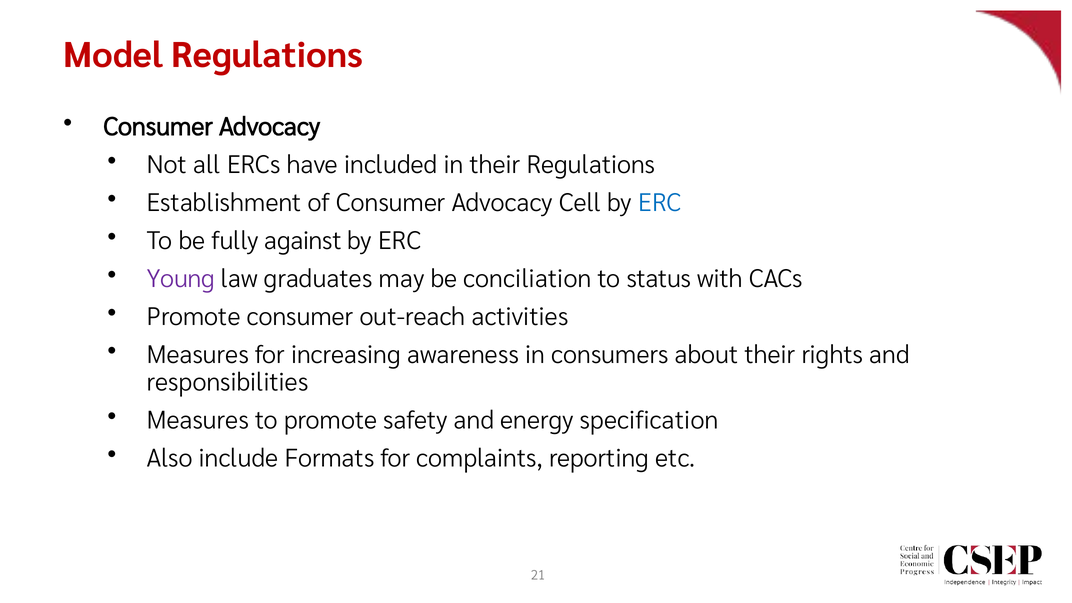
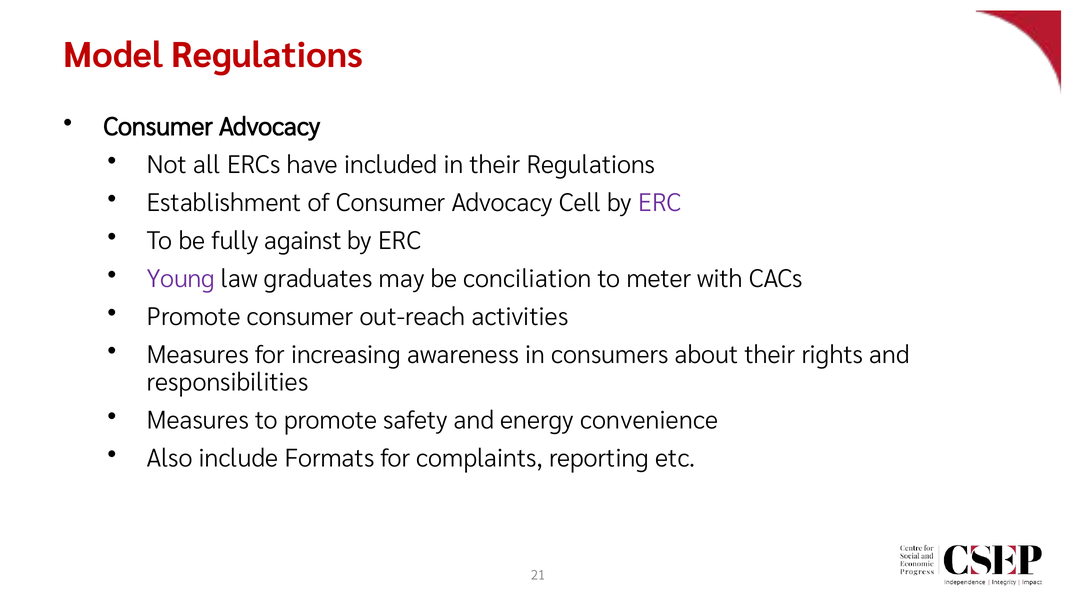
ERC colour: blue -> purple (660, 203)
status: status -> meter (659, 279)
specification: specification -> convenience (649, 420)
